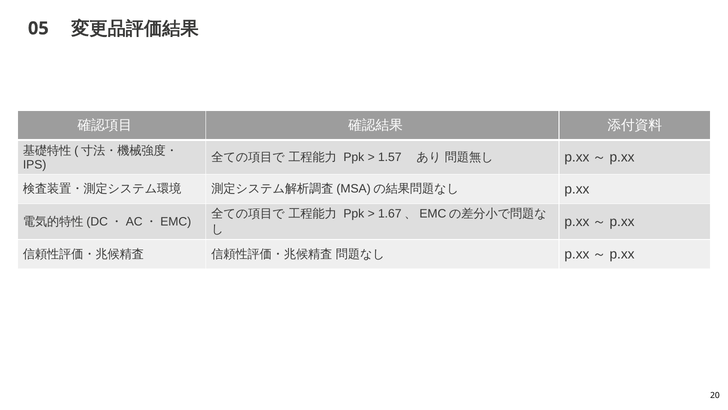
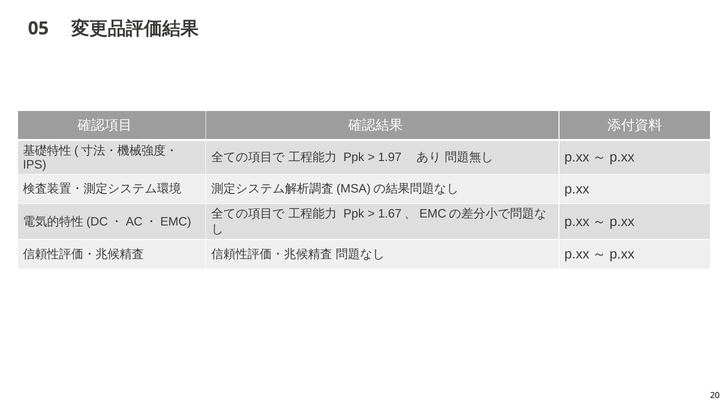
1.57: 1.57 -> 1.97 (390, 157)
